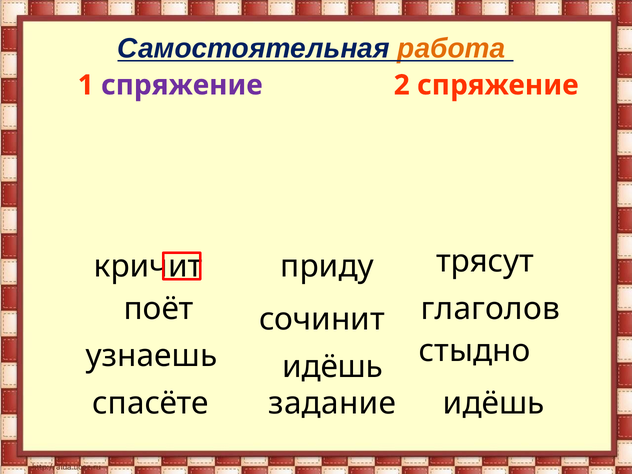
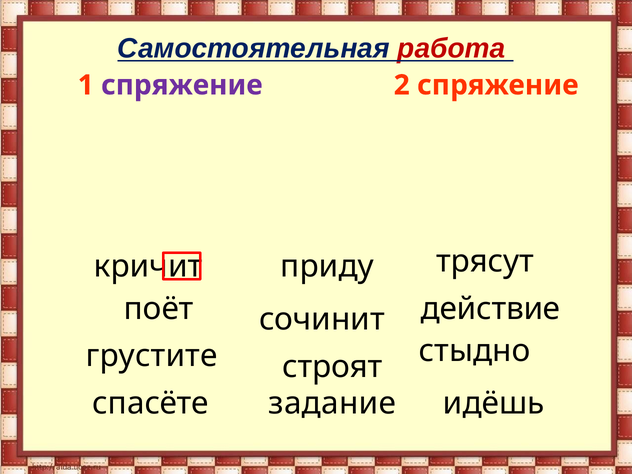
работа colour: orange -> red (451, 48)
глаголов: глаголов -> действие (491, 309)
узнаешь: узнаешь -> грустите (152, 356)
идёшь: идёшь -> строят (333, 367)
